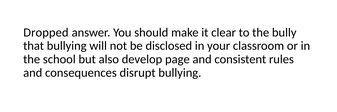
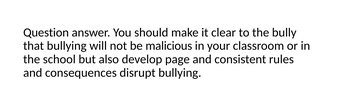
Dropped: Dropped -> Question (46, 32)
disclosed: disclosed -> malicious (169, 46)
